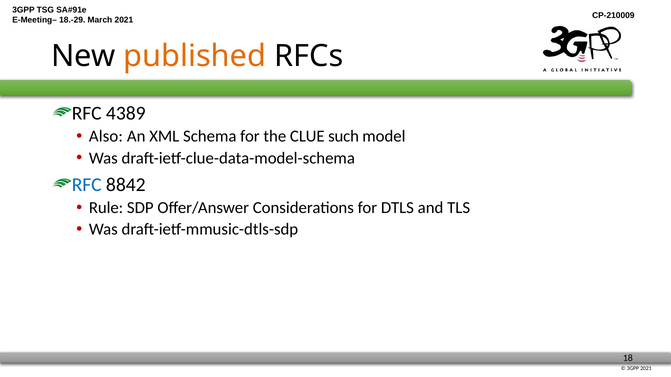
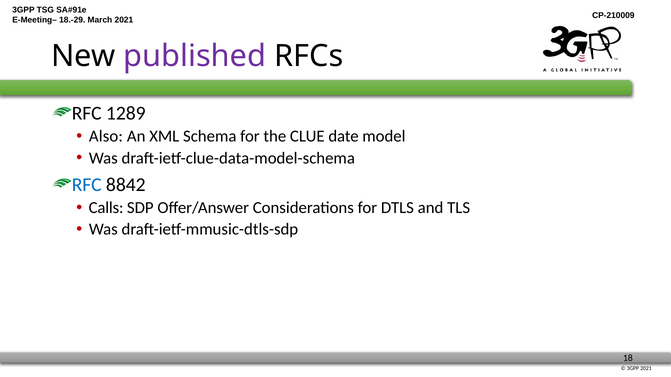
published colour: orange -> purple (195, 56)
4389: 4389 -> 1289 (126, 113)
such: such -> date (344, 137)
Rule: Rule -> Calls (106, 208)
